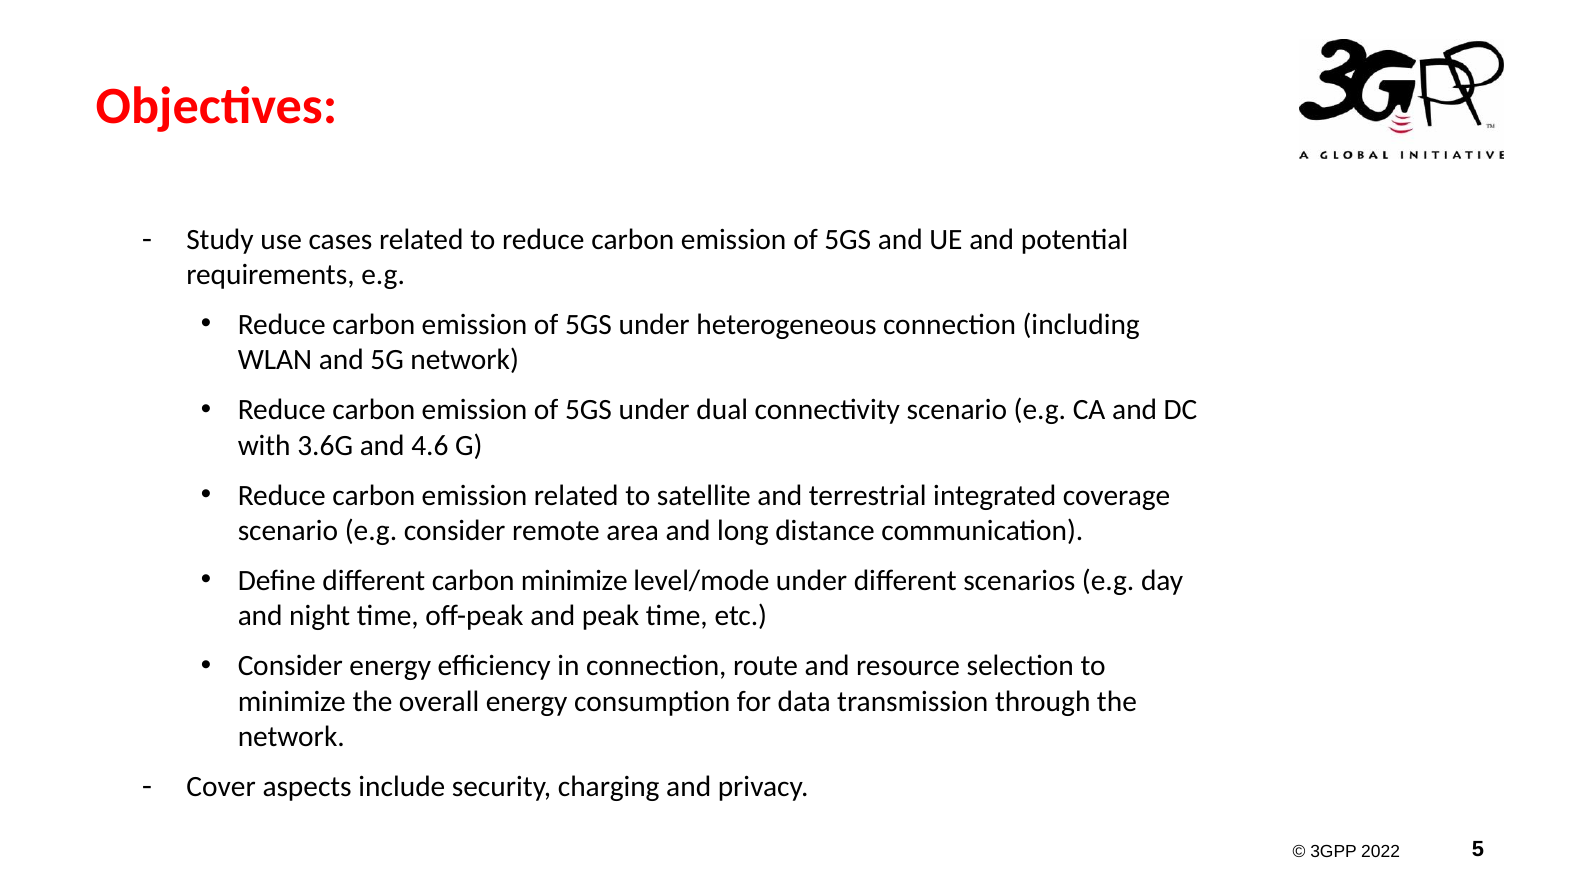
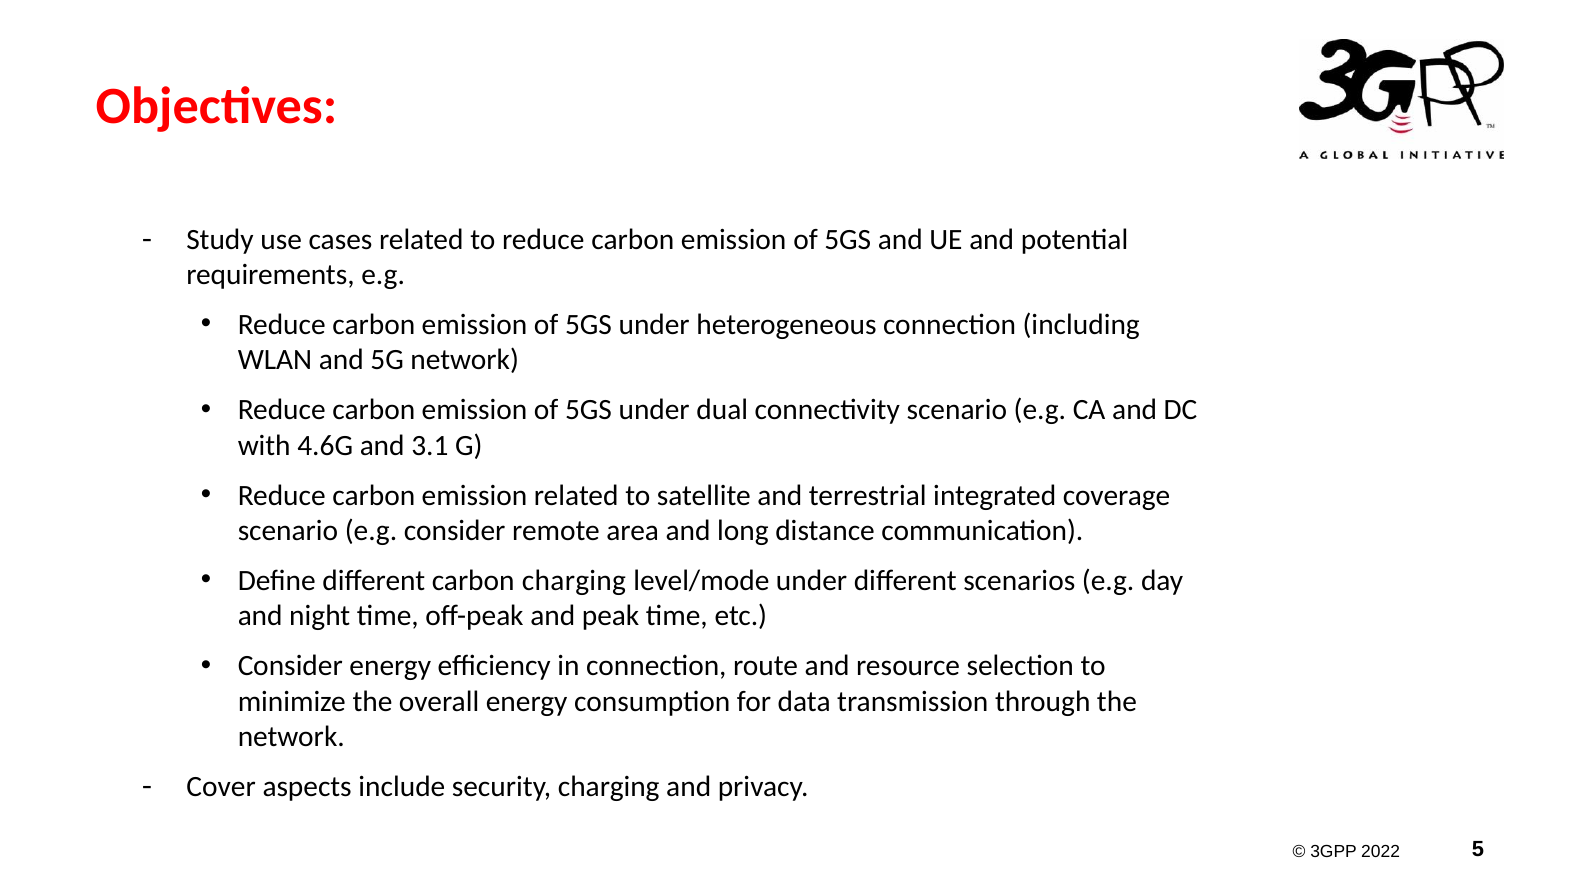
3.6G: 3.6G -> 4.6G (325, 445)
4.6: 4.6 -> 3.1 (430, 445)
carbon minimize: minimize -> charging (574, 581)
